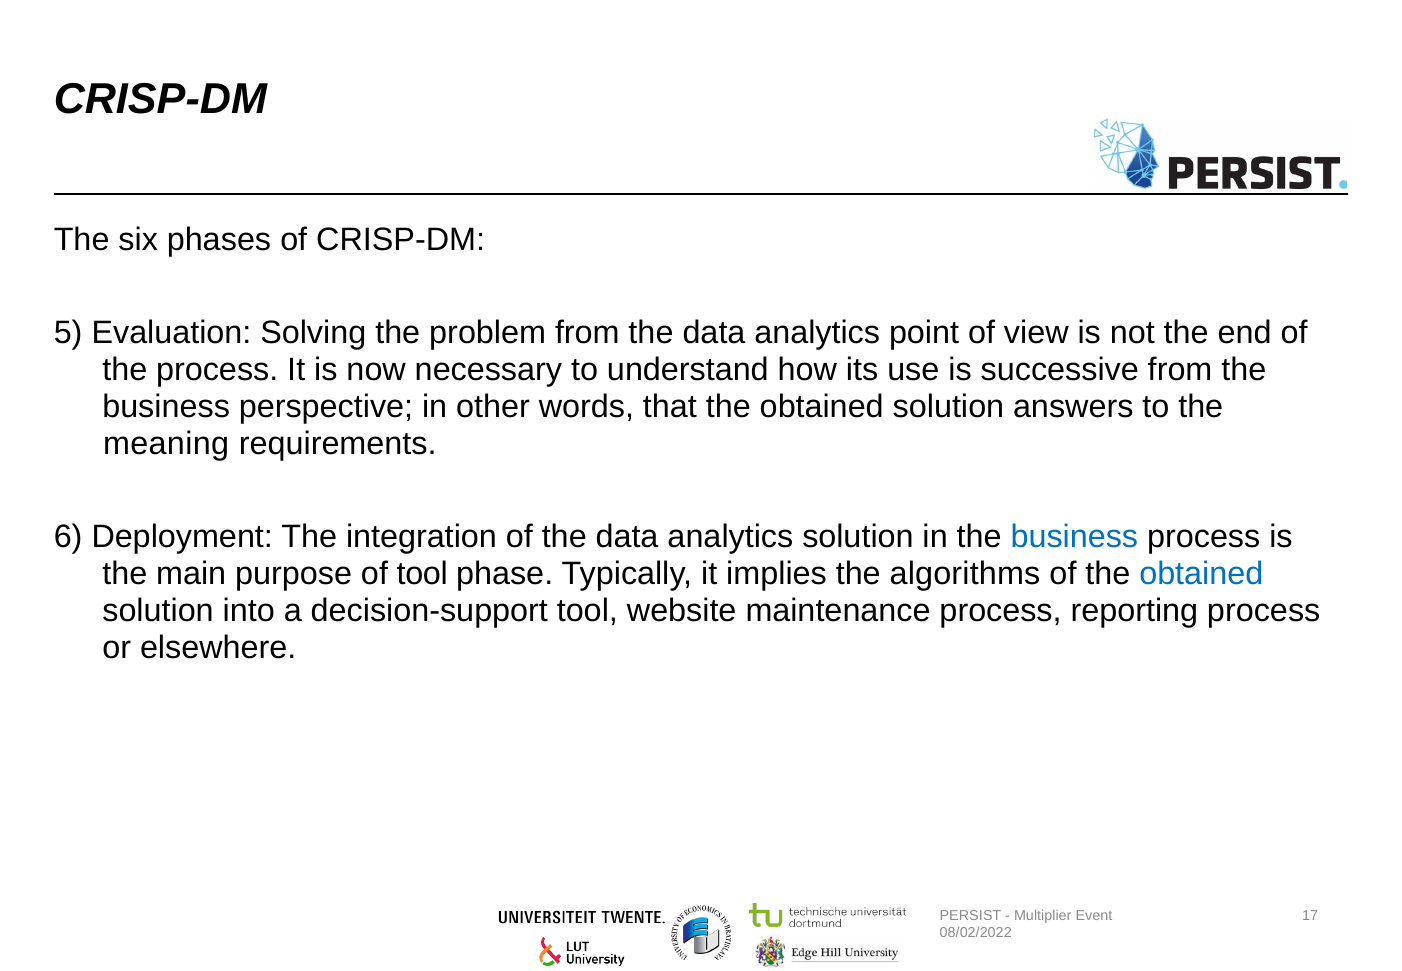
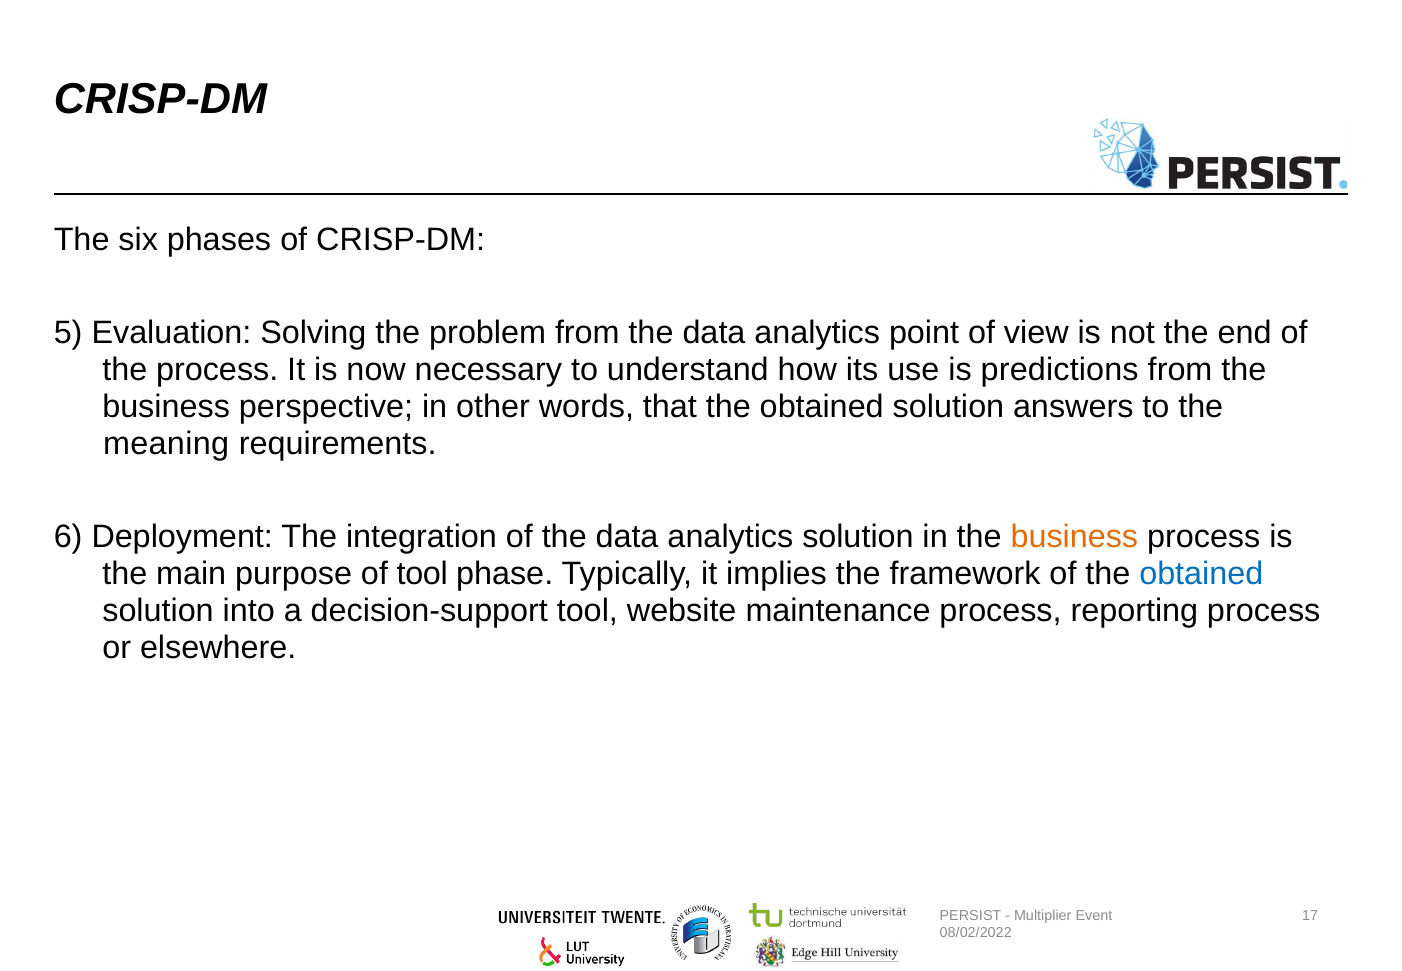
successive: successive -> predictions (1060, 369)
business colour: blue -> orange (1074, 536)
algorithms: algorithms -> framework (965, 573)
